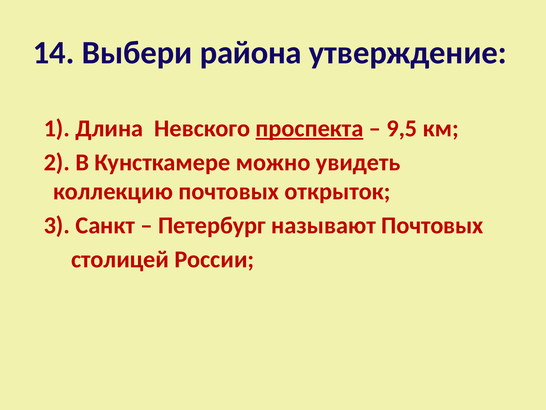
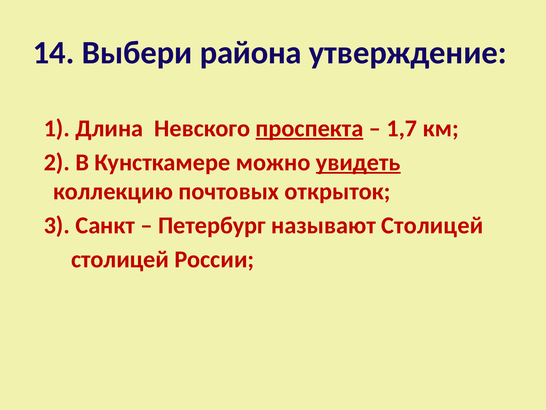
9,5: 9,5 -> 1,7 (402, 128)
увидеть underline: none -> present (358, 162)
называют Почтовых: Почтовых -> Столицей (432, 225)
